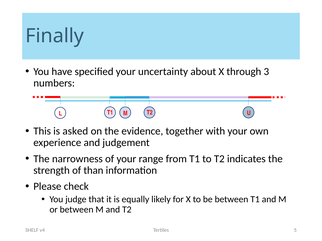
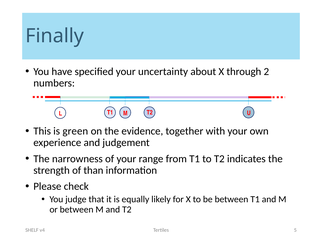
3: 3 -> 2 (266, 72)
asked: asked -> green (75, 131)
